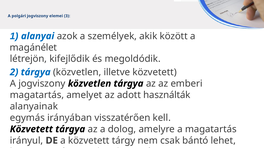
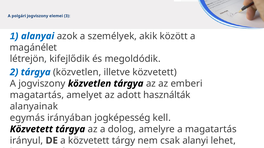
visszatérően: visszatérően -> jogképesség (122, 118)
bántó: bántó -> alanyi (195, 141)
